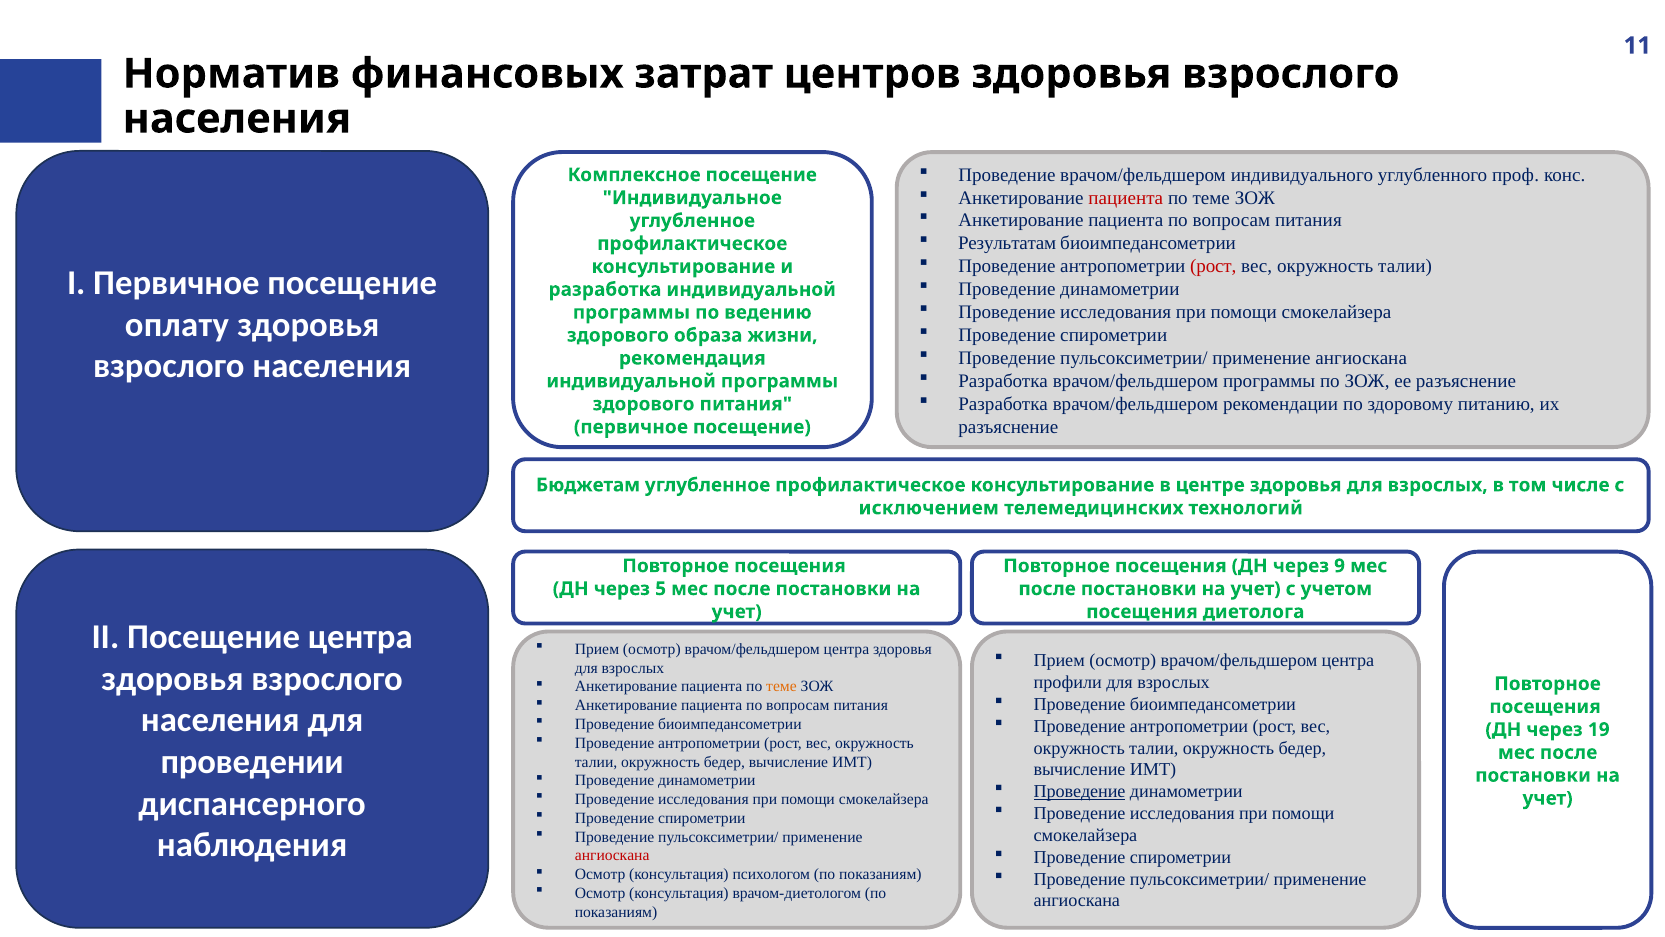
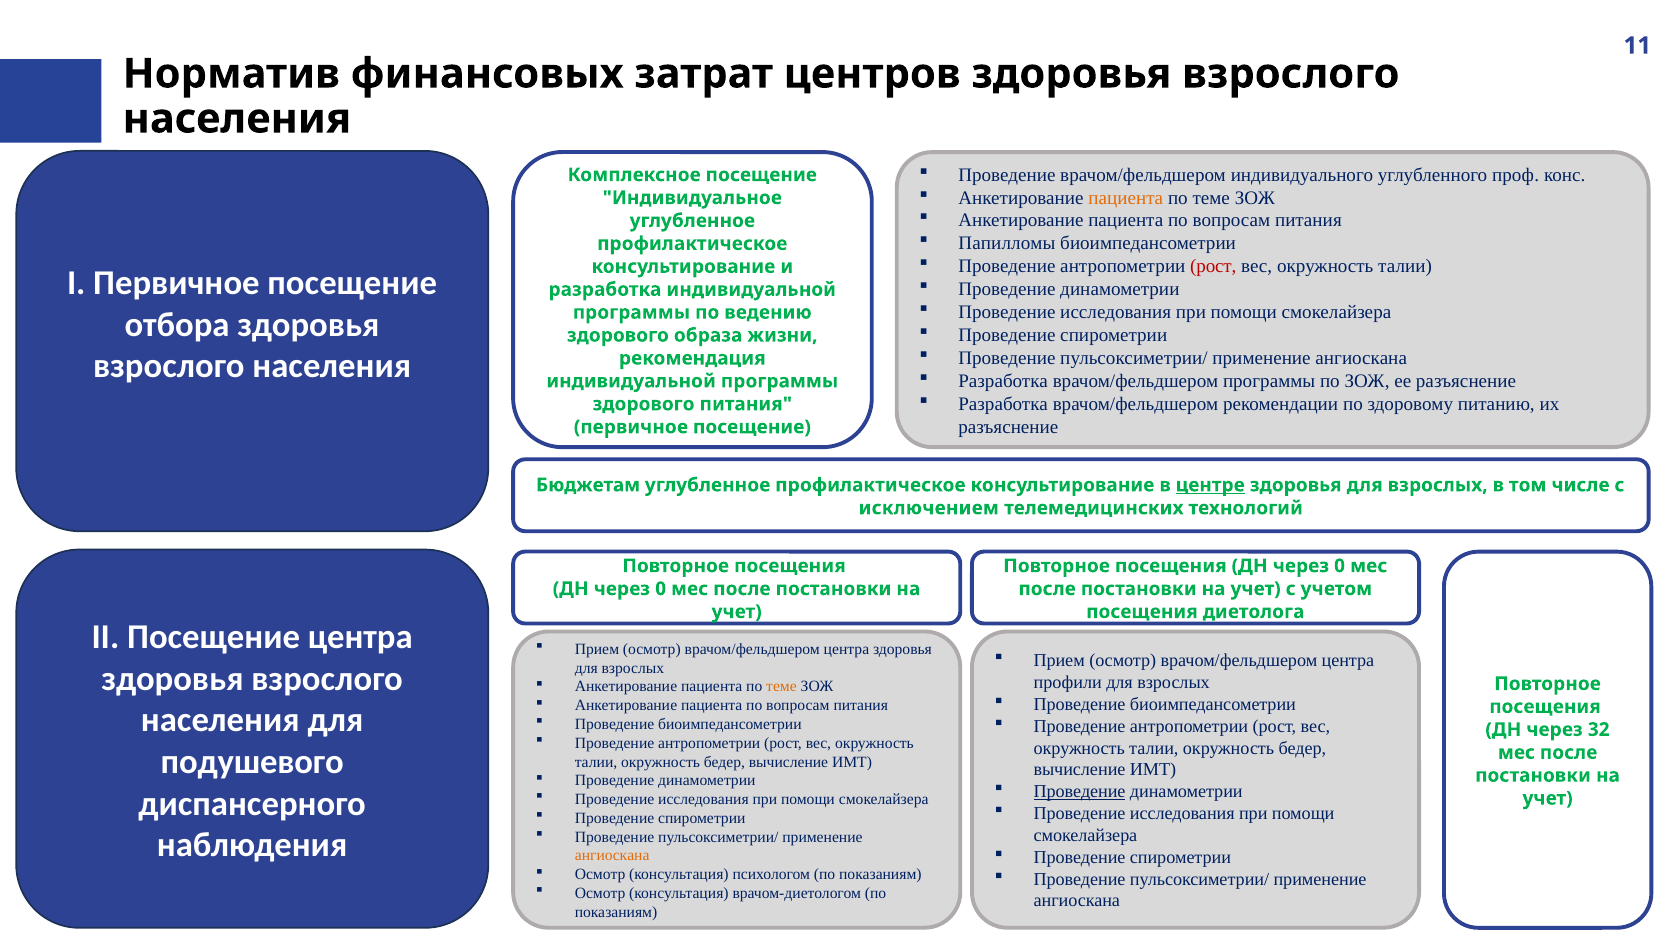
пациента colour: red -> orange (1126, 198)
Результатам: Результатам -> Папилломы (1007, 244)
оплату: оплату -> отбора (177, 325)
центре underline: none -> present (1210, 485)
9: 9 -> 0 (1340, 566)
5: 5 -> 0 (661, 589)
19: 19 -> 32 (1599, 729)
проведении: проведении -> подушевого (252, 762)
ангиоскана colour: red -> orange (612, 855)
